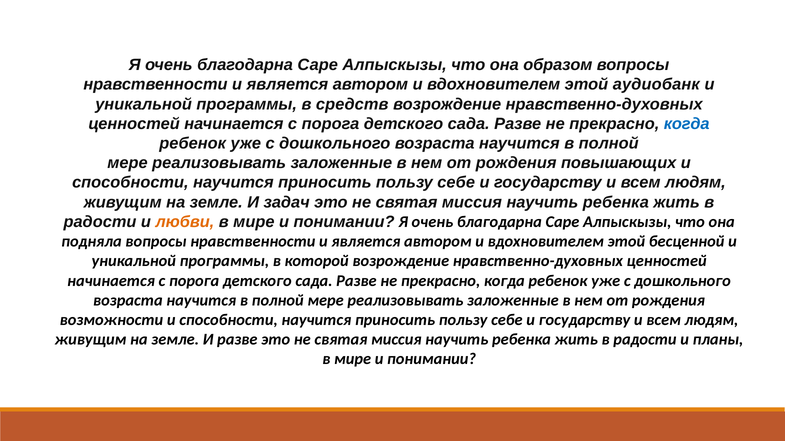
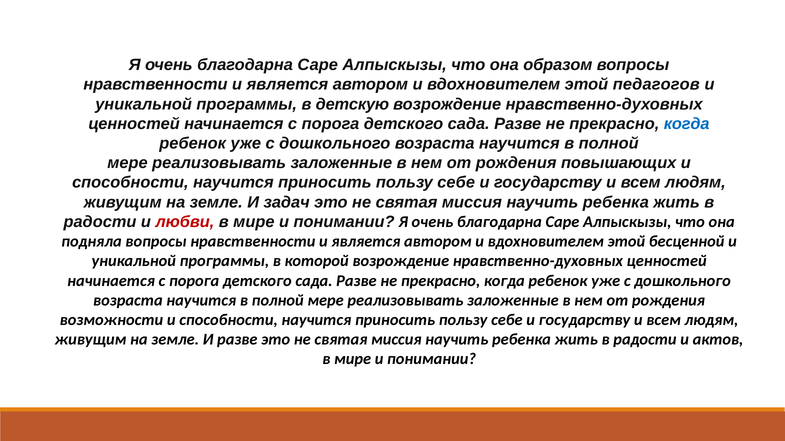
аудиобанк: аудиобанк -> педагогов (656, 85)
средств: средств -> детскую (352, 104)
любви colour: orange -> red (185, 222)
планы: планы -> актов (718, 340)
